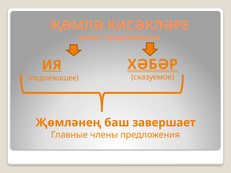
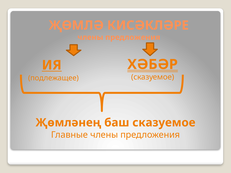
баш завершает: завершает -> сказуемое (164, 123)
